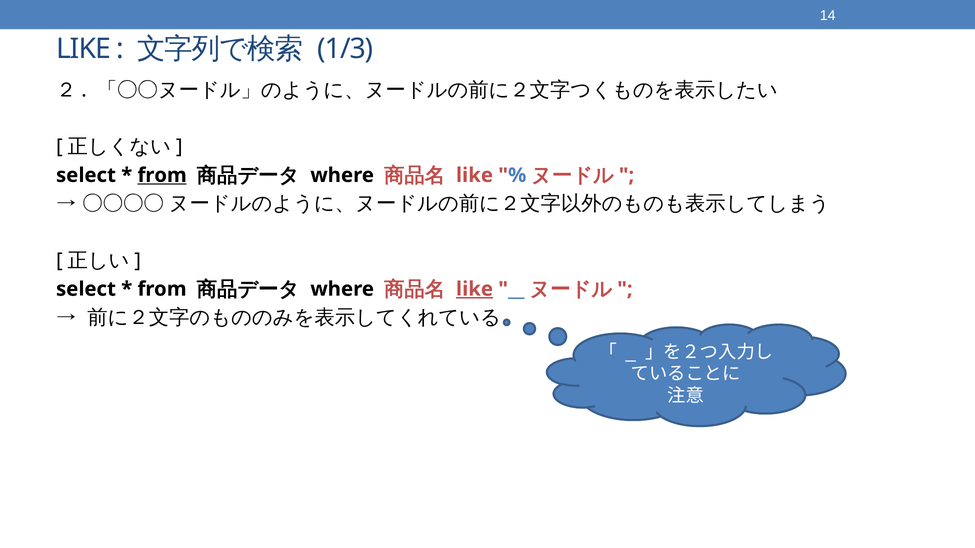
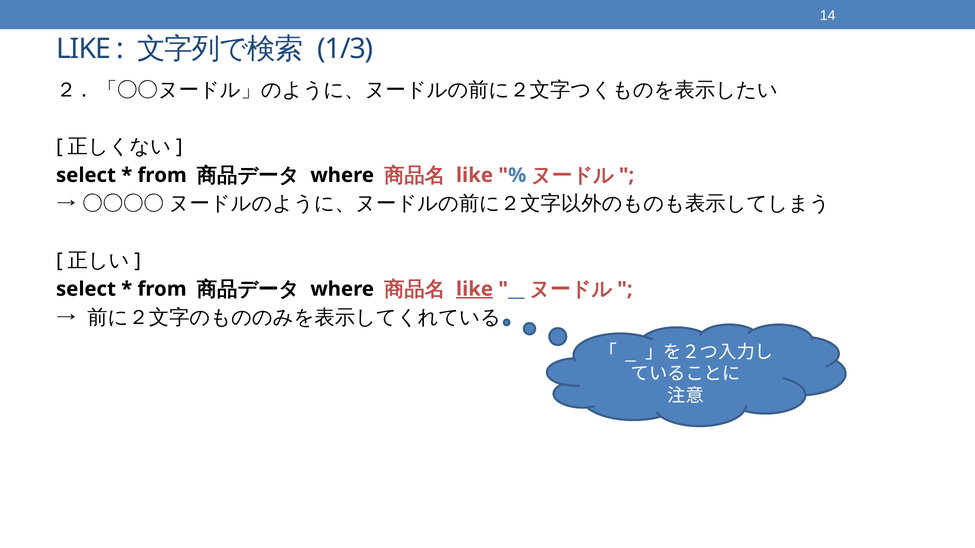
from underline: present -> none (162, 175)
